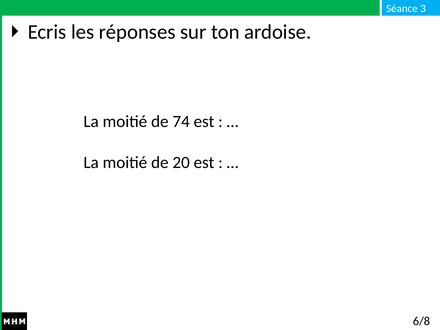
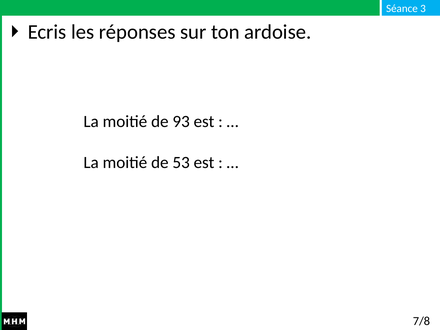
74: 74 -> 93 (181, 121)
20: 20 -> 53 (181, 163)
6/8: 6/8 -> 7/8 (421, 321)
